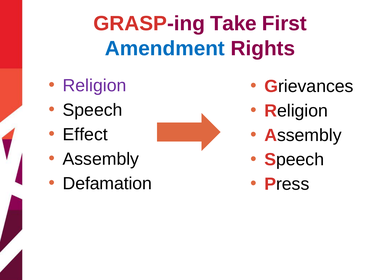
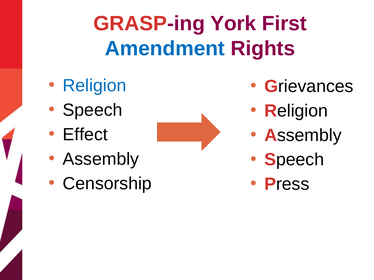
Take: Take -> York (233, 24)
Religion colour: purple -> blue (95, 86)
Defamation: Defamation -> Censorship (107, 184)
